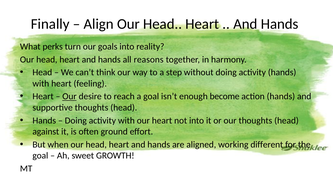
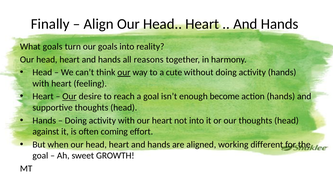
What perks: perks -> goals (53, 47)
our underline: none -> present (124, 73)
step: step -> cute (174, 73)
ground: ground -> coming (114, 132)
